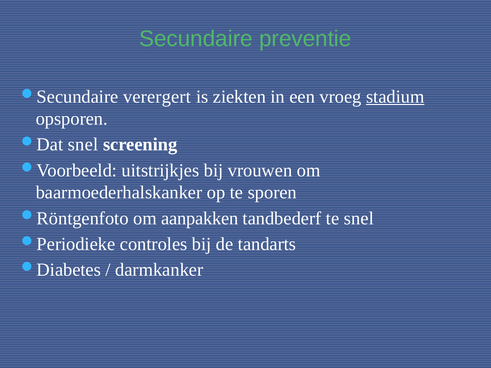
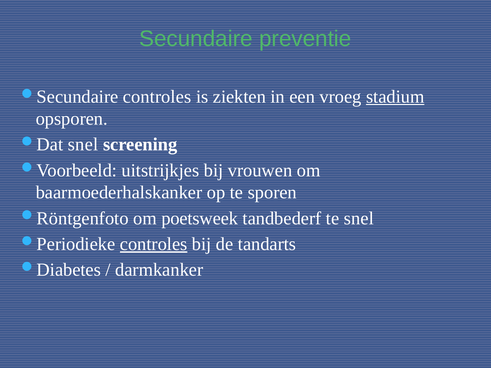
verergert: verergert -> controles (157, 97)
aanpakken: aanpakken -> poetsweek (200, 218)
controles underline: none -> present (154, 244)
